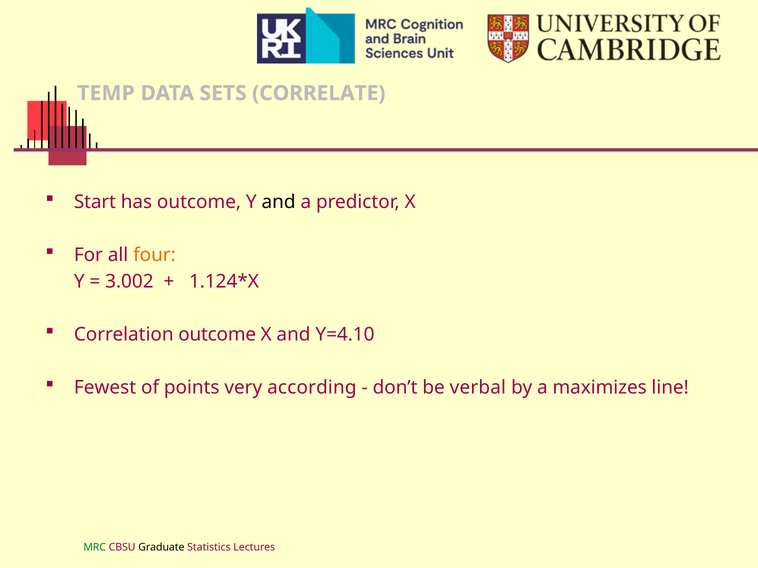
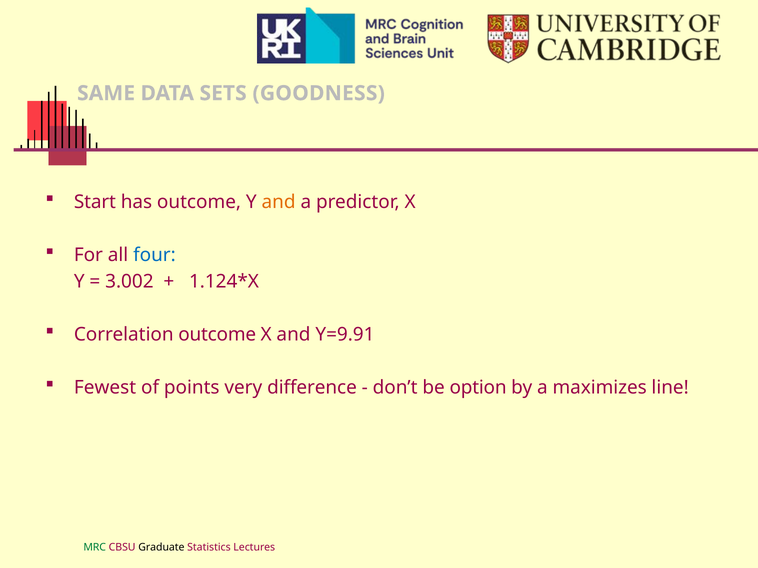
TEMP: TEMP -> SAME (106, 93)
CORRELATE: CORRELATE -> GOODNESS (319, 93)
and colour: black -> orange (279, 202)
four colour: orange -> blue (154, 255)
Y=4.10: Y=4.10 -> Y=9.91 (345, 335)
according: according -> difference (312, 388)
verbal: verbal -> option (478, 388)
